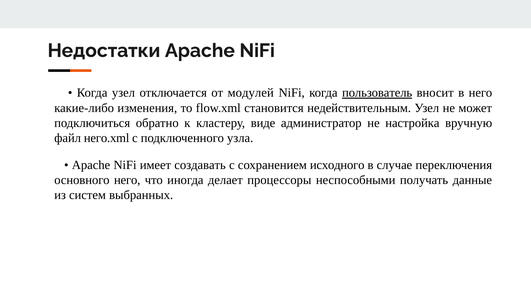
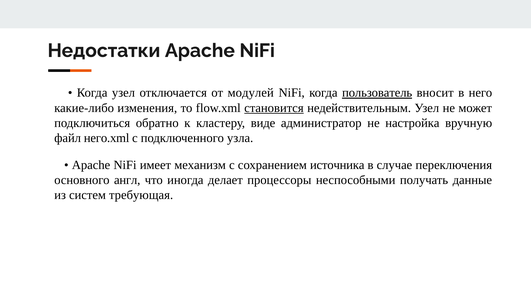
становится underline: none -> present (274, 108)
создавать: создавать -> механизм (200, 165)
исходного: исходного -> источника (337, 165)
основного него: него -> англ (127, 180)
выбранных: выбранных -> требующая (141, 195)
